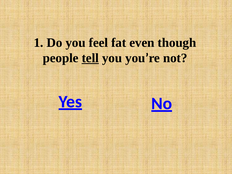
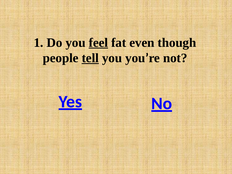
feel underline: none -> present (98, 43)
